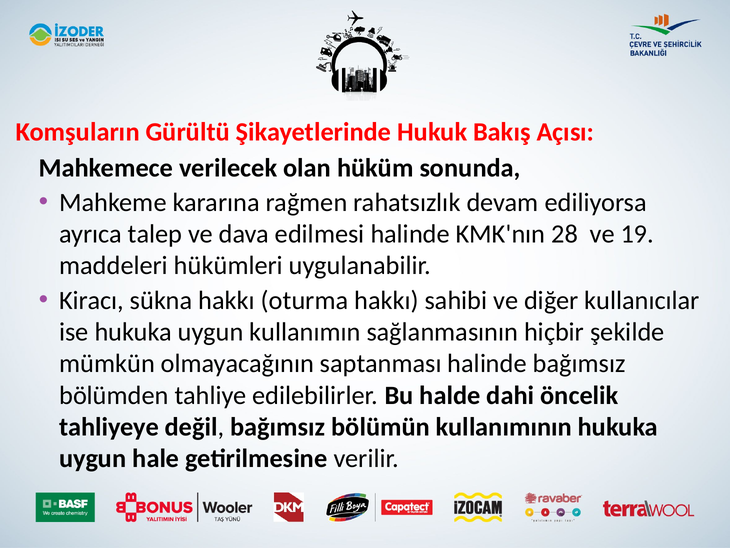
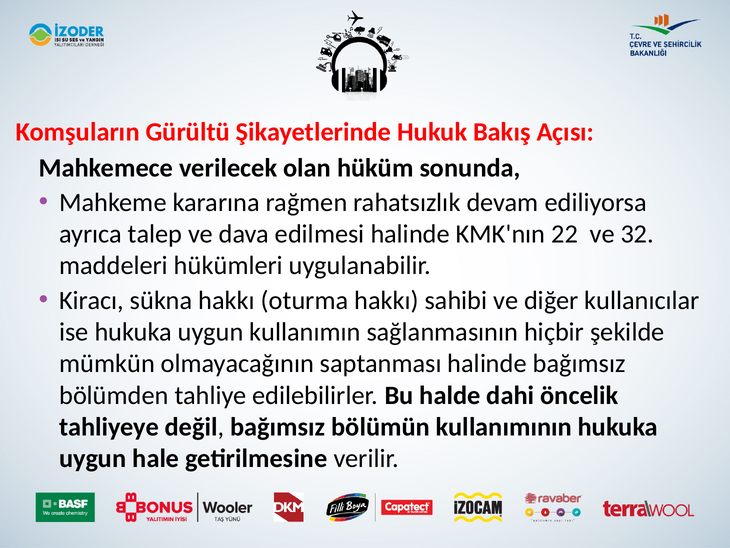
28: 28 -> 22 (565, 234)
19: 19 -> 32 (637, 234)
